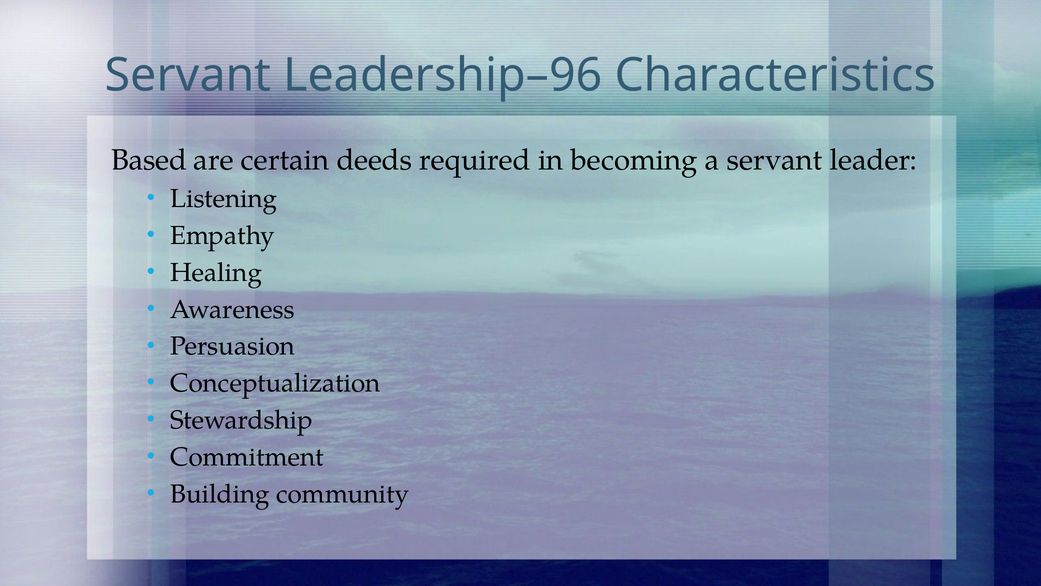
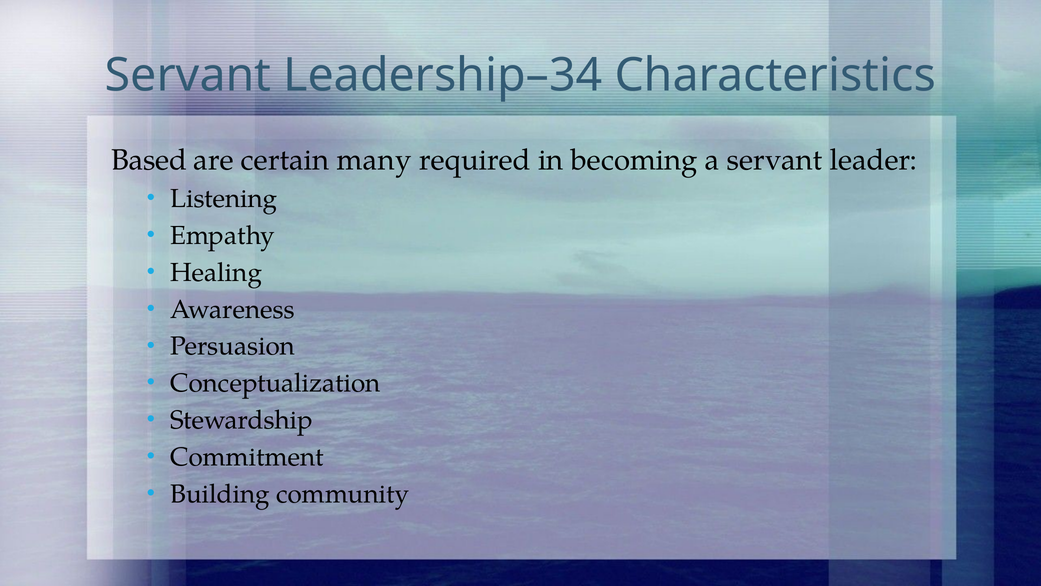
Leadership–96: Leadership–96 -> Leadership–34 (443, 76)
deeds: deeds -> many (374, 160)
